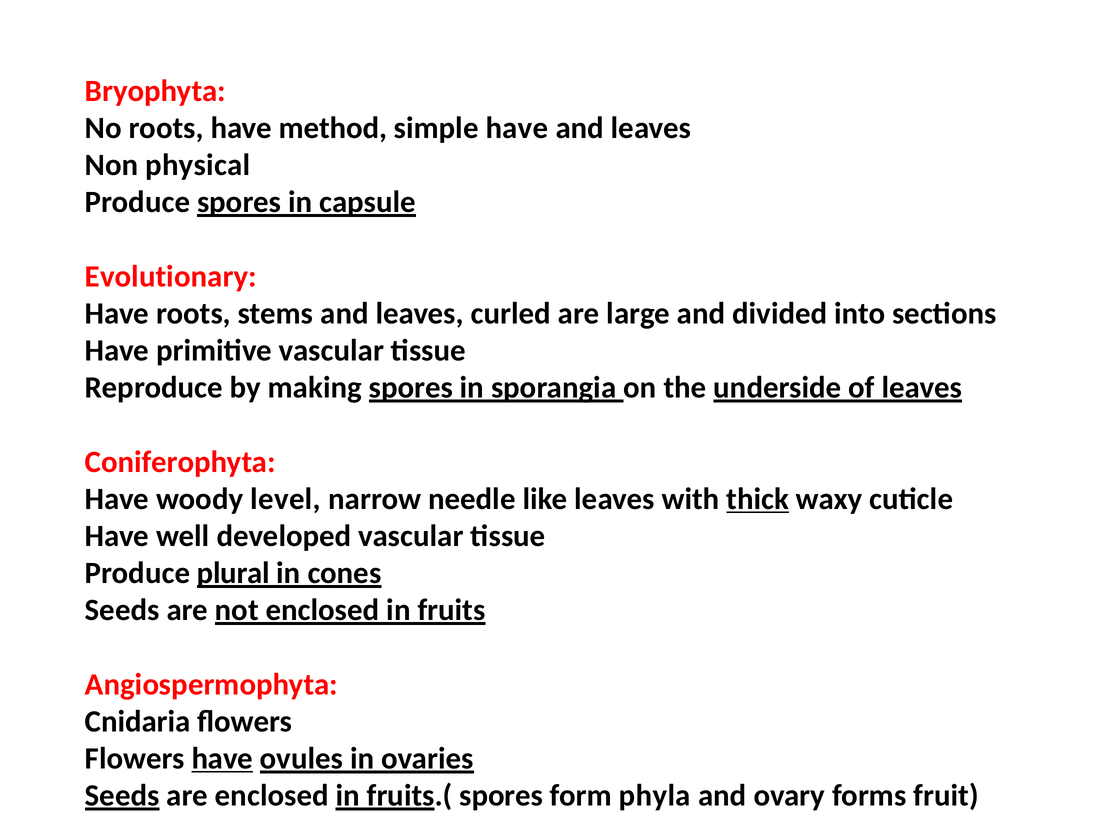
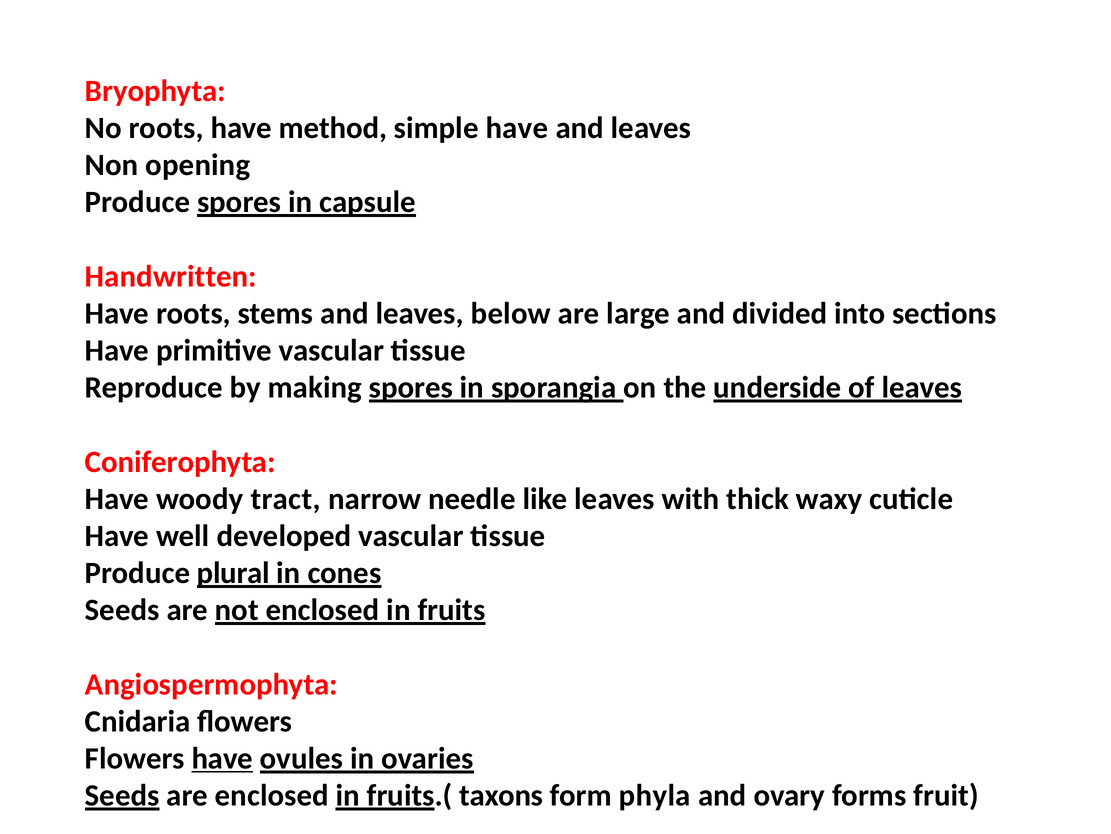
physical: physical -> opening (198, 165)
Evolutionary: Evolutionary -> Handwritten (171, 276)
curled: curled -> below (511, 313)
level: level -> tract (286, 498)
thick underline: present -> none (758, 498)
fruits.( spores: spores -> taxons (501, 795)
